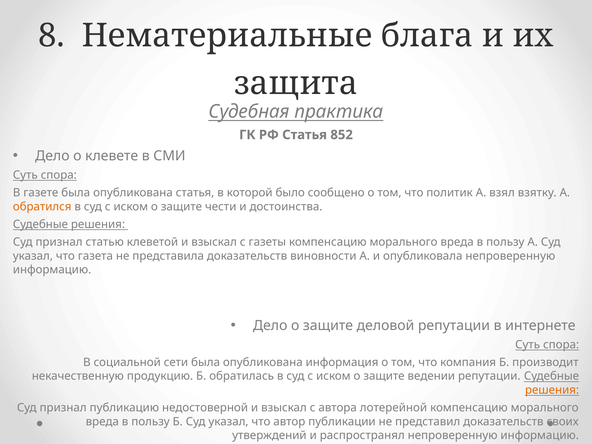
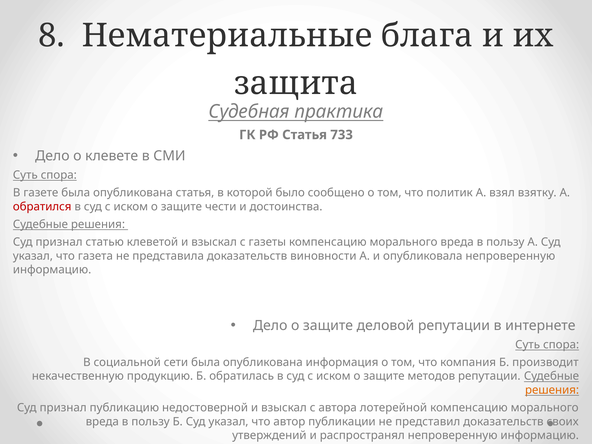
852: 852 -> 733 (342, 135)
обратился colour: orange -> red (42, 207)
ведении: ведении -> методов (431, 376)
